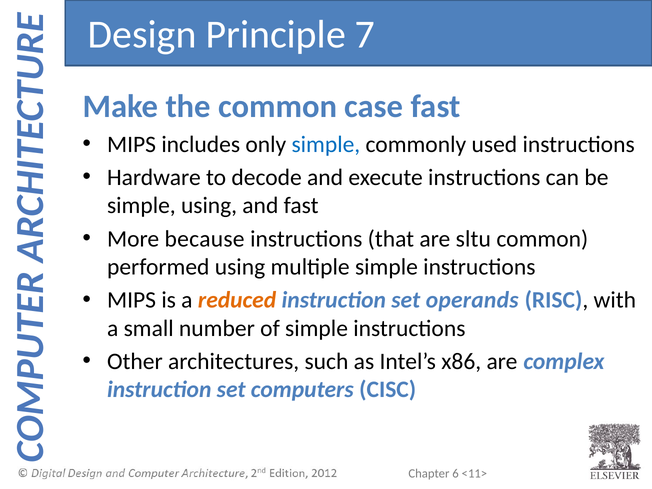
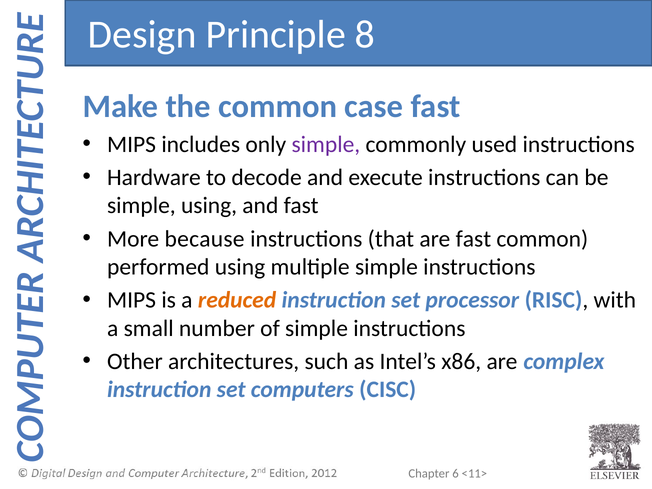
7: 7 -> 8 (365, 35)
simple colour: blue -> purple (326, 144)
are sltu: sltu -> fast (473, 239)
operands: operands -> processor (472, 300)
